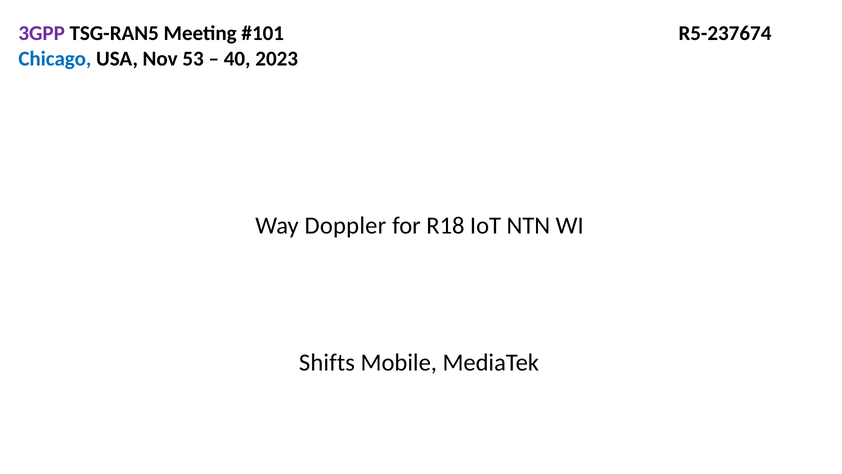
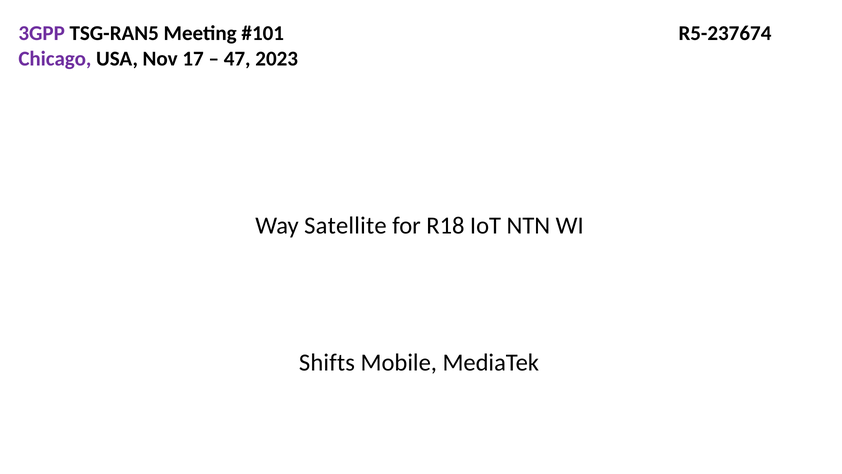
Chicago colour: blue -> purple (55, 59)
53: 53 -> 17 (193, 59)
40: 40 -> 47 (237, 59)
Doppler: Doppler -> Satellite (345, 225)
